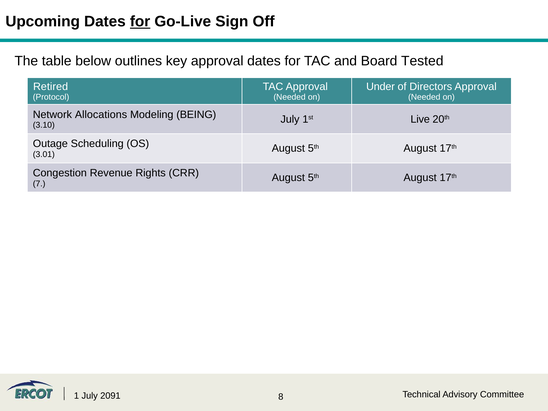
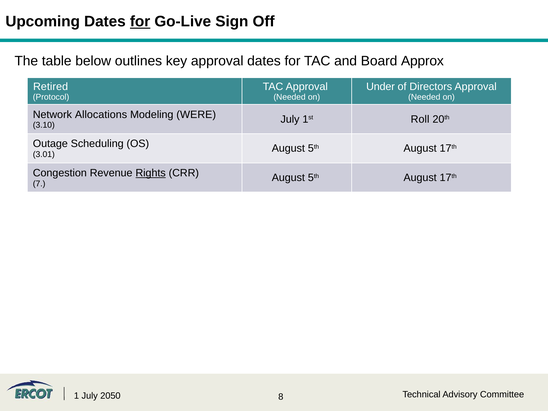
Tested: Tested -> Approx (422, 61)
BEING: BEING -> WERE (196, 115)
Live: Live -> Roll (420, 119)
Rights underline: none -> present (151, 173)
2091: 2091 -> 2050 (110, 396)
